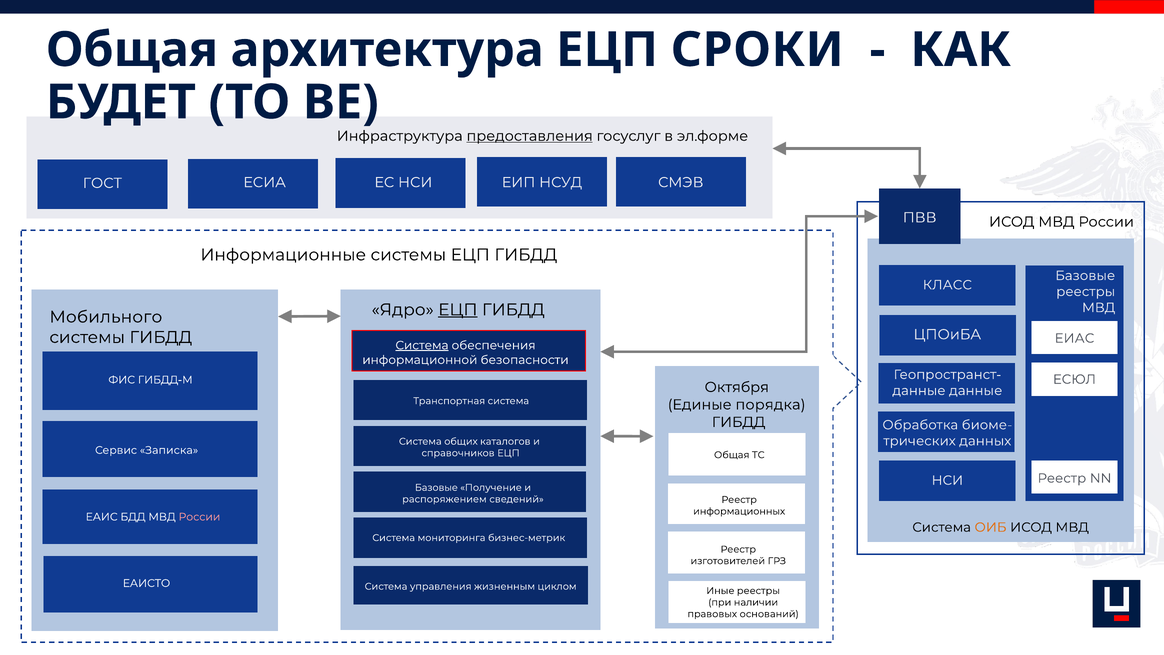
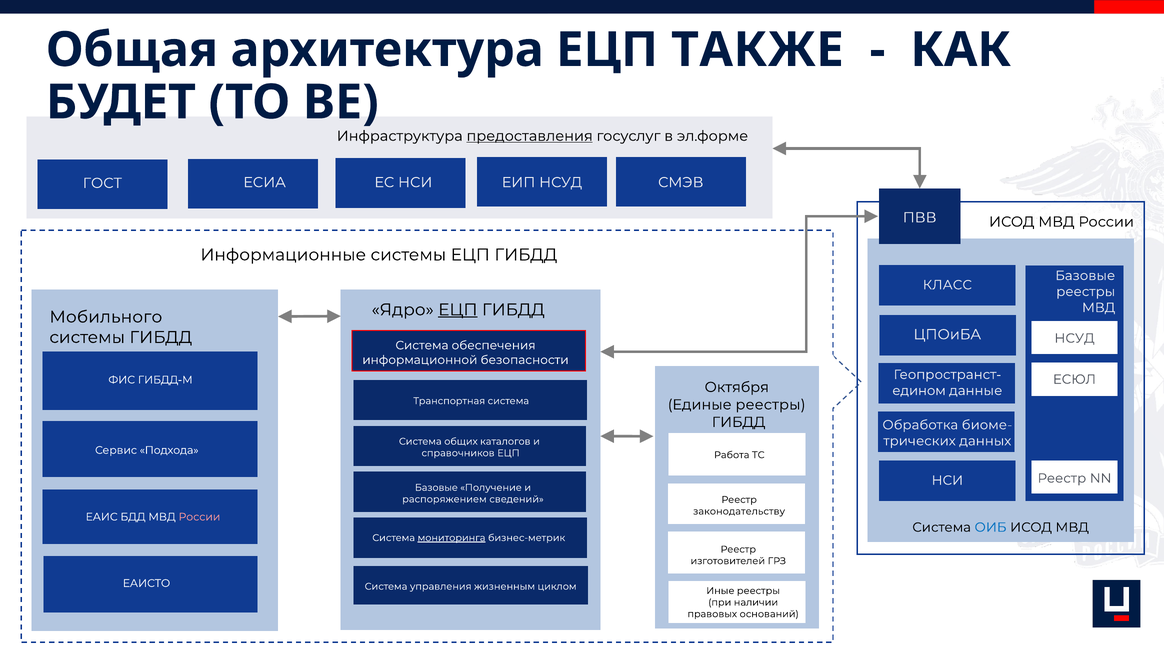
СРОКИ: СРОКИ -> ТАКЖЕ (757, 50)
ЕИАС: ЕИАС -> НСУД (1075, 338)
Система underline: present -> none (422, 345)
данные: данные -> едином (919, 390)
Единые порядка: порядка -> реестры (770, 405)
Записка: Записка -> Подхода (169, 450)
Общая: Общая -> Работа (732, 455)
информационных: информационных -> законодательству (739, 511)
ОИБ colour: orange -> blue (991, 527)
мониторинга underline: none -> present (452, 538)
